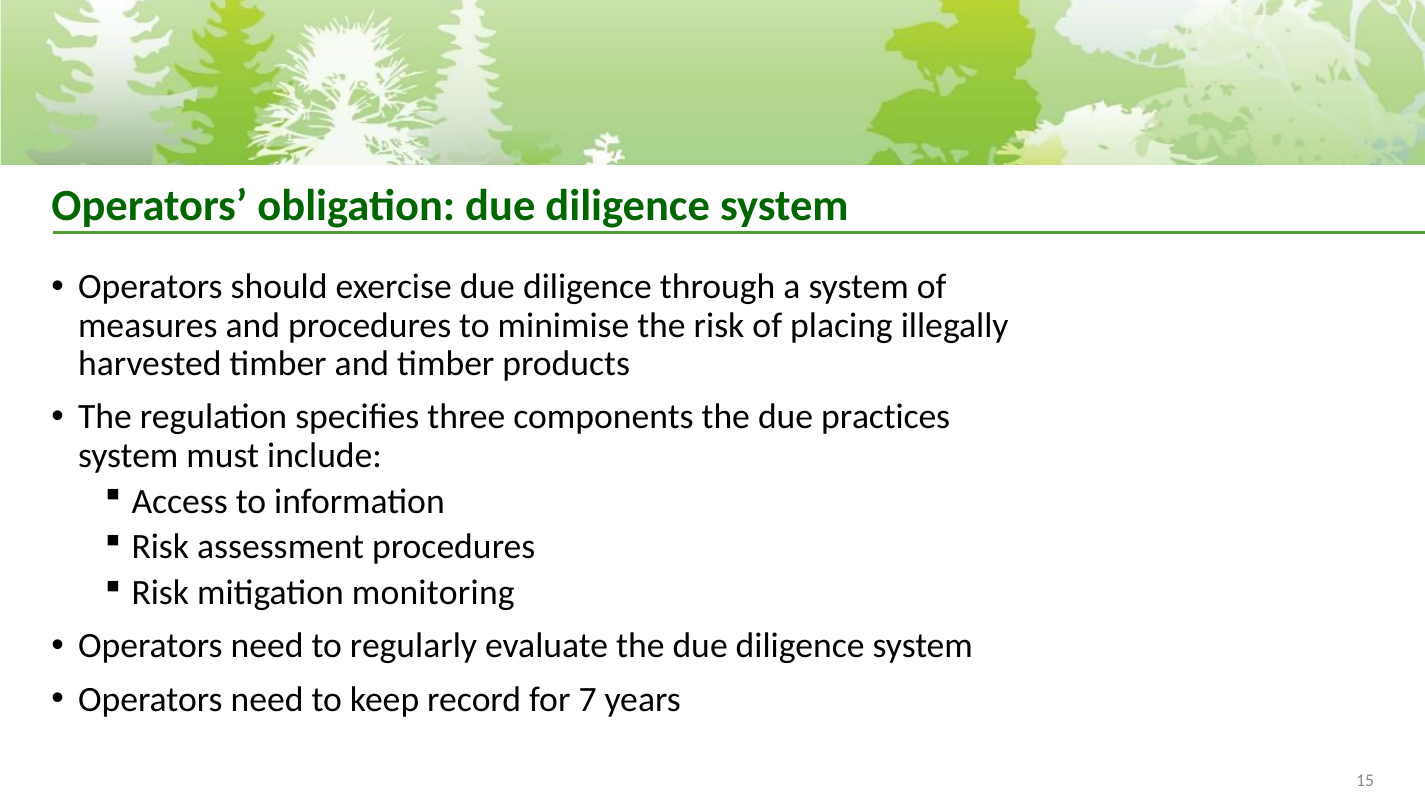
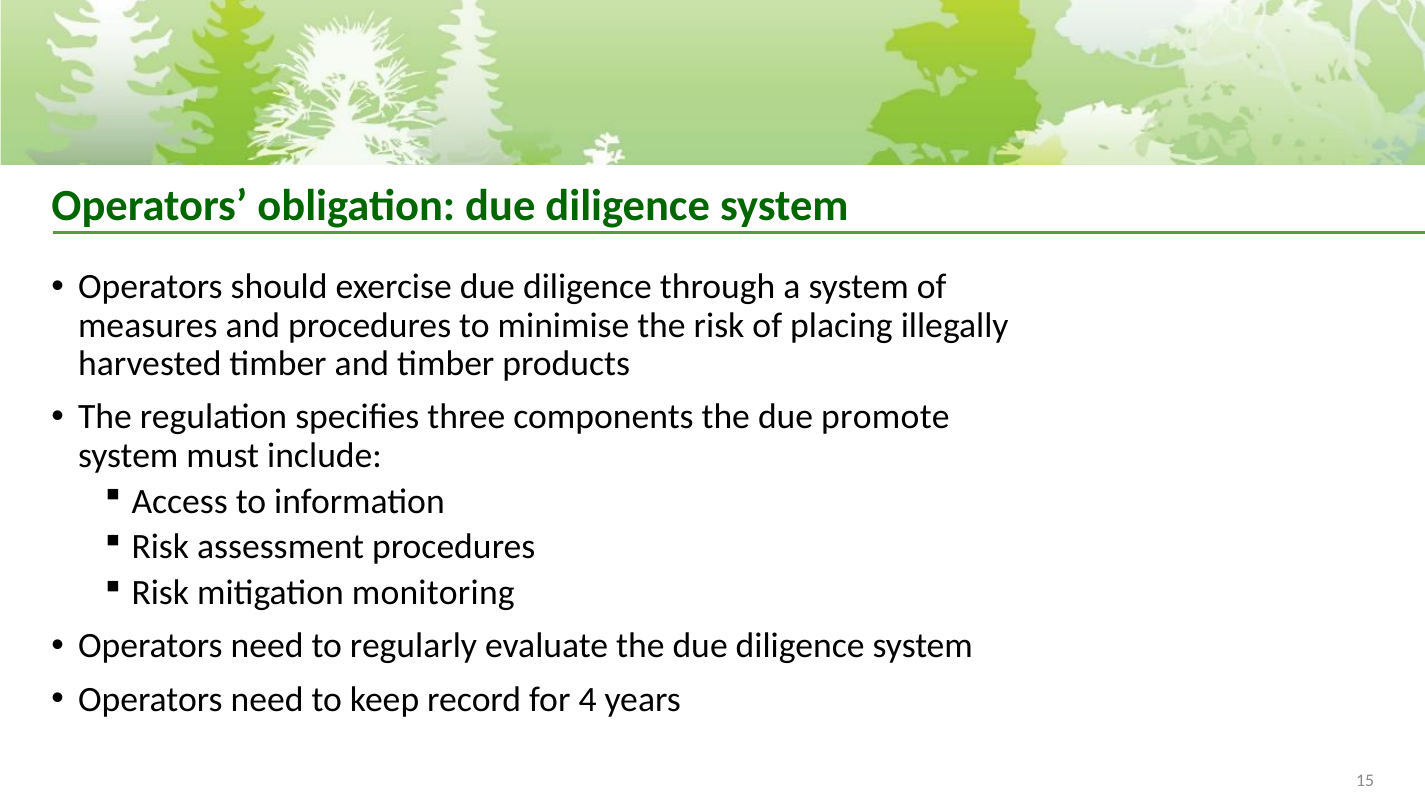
practices: practices -> promote (885, 417)
7: 7 -> 4 (588, 700)
